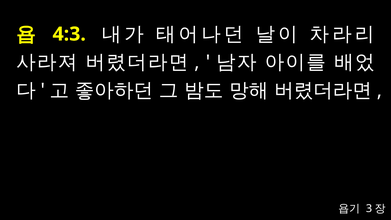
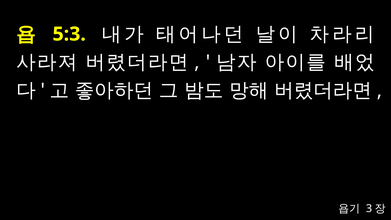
4:3: 4:3 -> 5:3 (69, 34)
